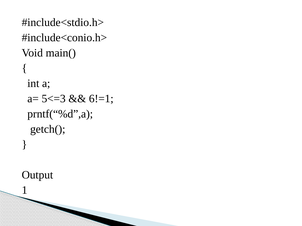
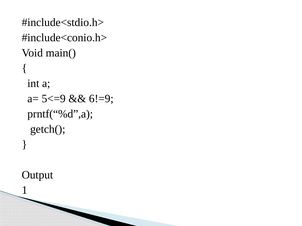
5<=3: 5<=3 -> 5<=9 (54, 99)
6!=1: 6!=1 -> 6!=9 (101, 99)
